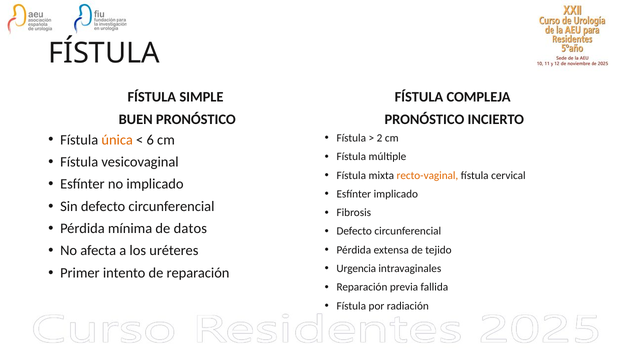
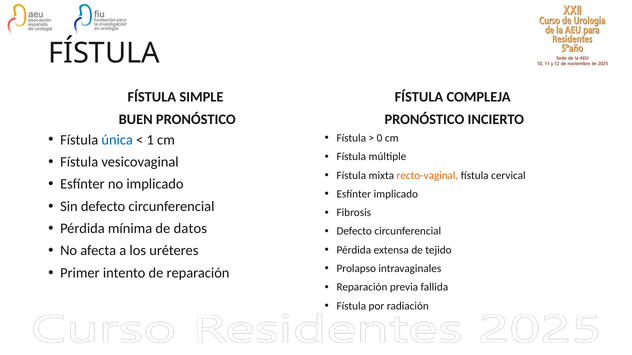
2: 2 -> 0 (380, 138)
única colour: orange -> blue (117, 140)
6: 6 -> 1 (150, 140)
Urgencia: Urgencia -> Prolapso (356, 269)
